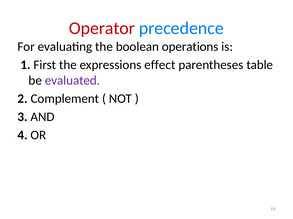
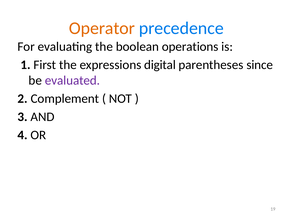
Operator colour: red -> orange (102, 28)
effect: effect -> digital (160, 65)
table: table -> since (260, 65)
